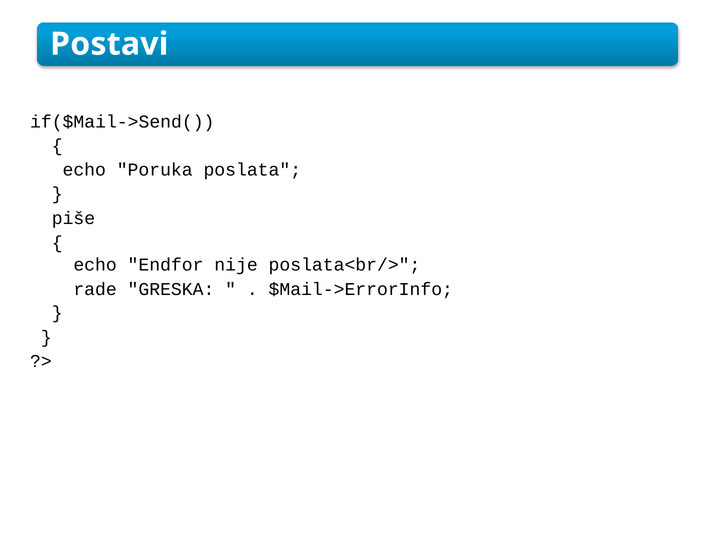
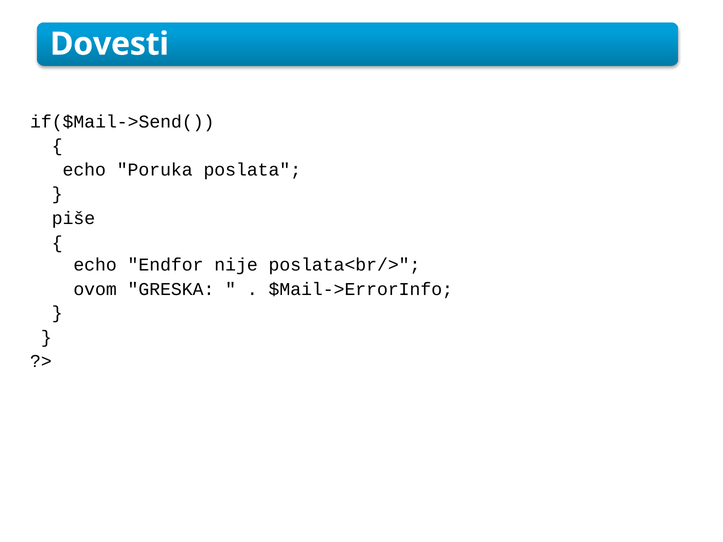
Postavi: Postavi -> Dovesti (109, 44)
rade: rade -> ovom (95, 289)
